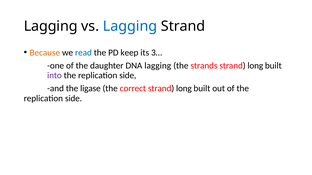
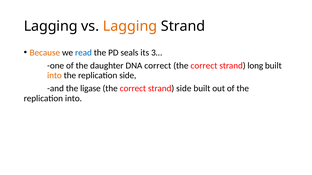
Lagging colour: blue -> orange (130, 26)
keep: keep -> seals (129, 53)
DNA lagging: lagging -> correct (158, 66)
strands: strands -> correct (204, 66)
into colour: purple -> orange (54, 76)
long: long -> side (184, 89)
side: side -> into (73, 99)
